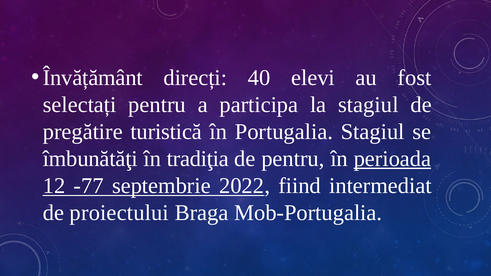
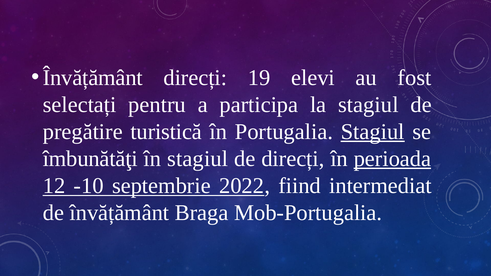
40: 40 -> 19 (259, 78)
Stagiul underline: none -> present (373, 132)
în tradiţia: tradiţia -> stagiul (198, 159)
de pentru: pentru -> direcți (293, 159)
-77: -77 -> -10 (89, 186)
de proiectului: proiectului -> învățământ (119, 213)
